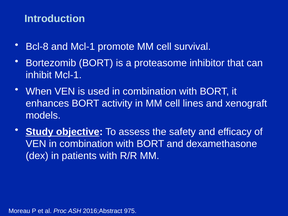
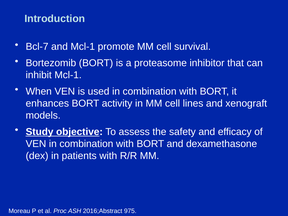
Bcl-8: Bcl-8 -> Bcl-7 (37, 47)
